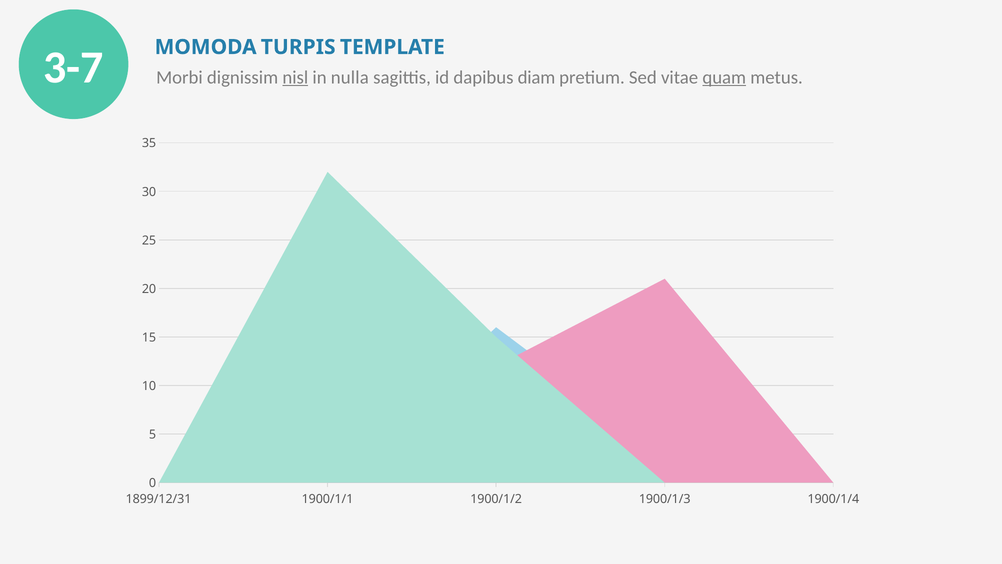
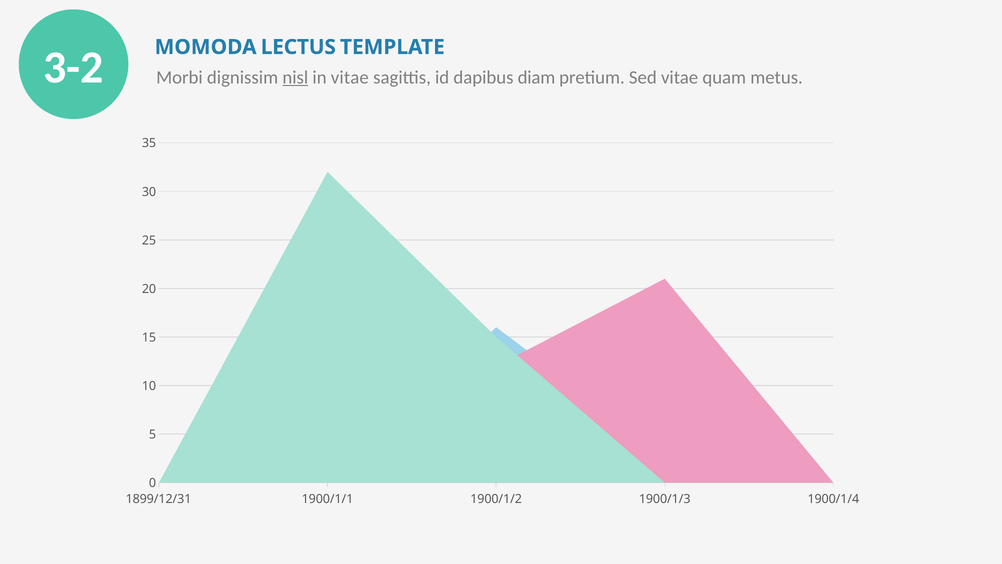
3-7: 3-7 -> 3-2 (73, 67)
TURPIS: TURPIS -> LECTUS (298, 47)
in nulla: nulla -> vitae (350, 77)
quam underline: present -> none (724, 77)
